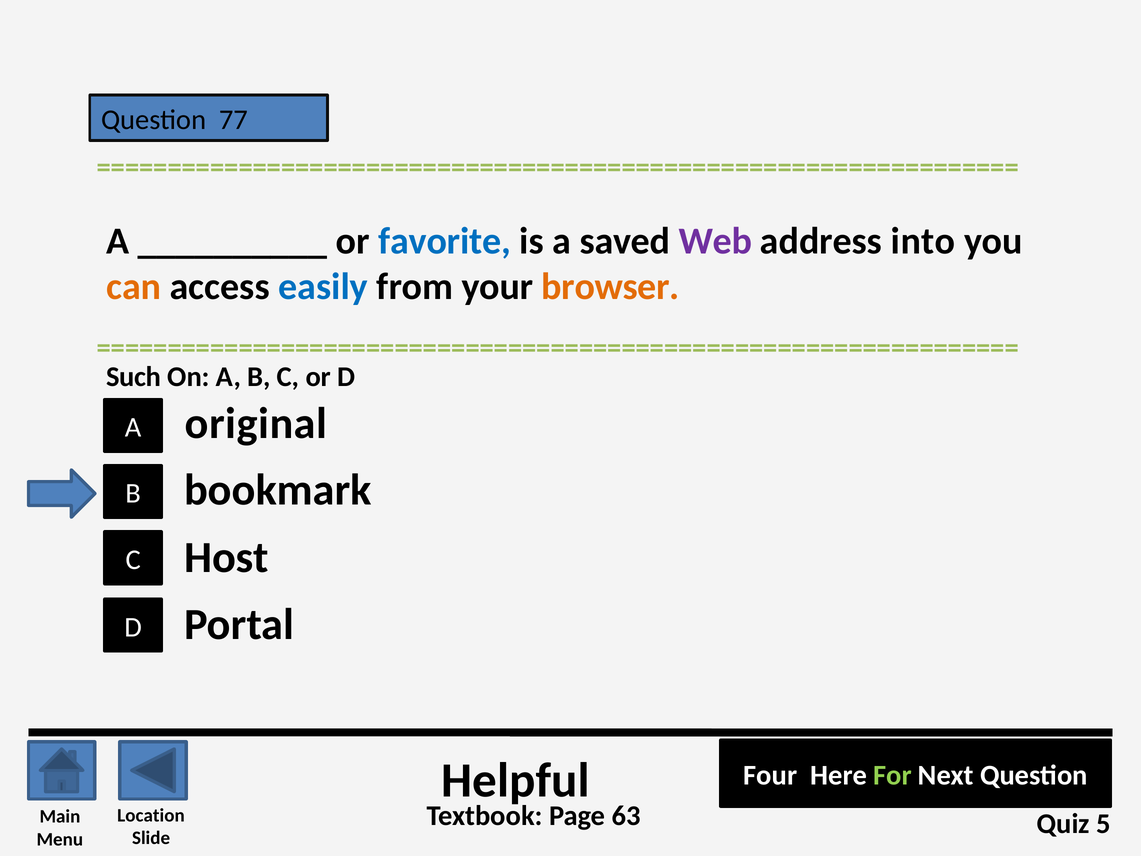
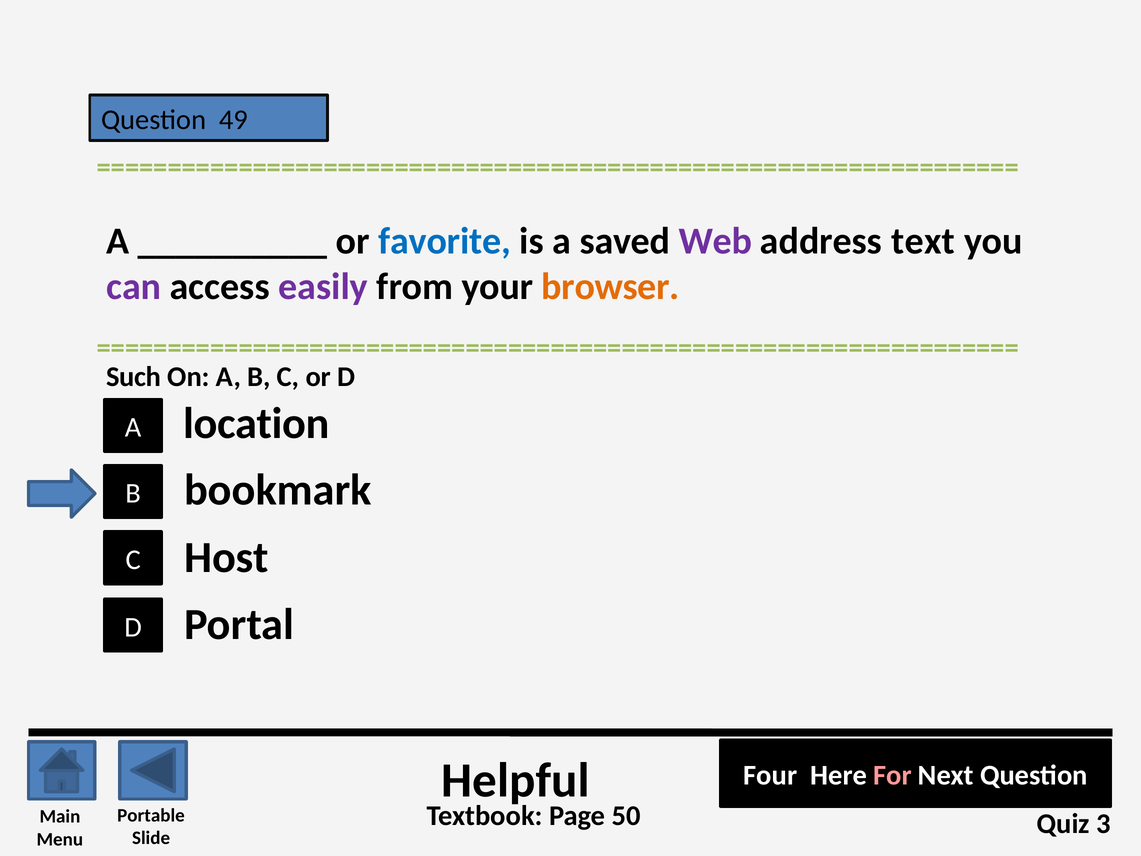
77: 77 -> 49 (233, 120)
into: into -> text (923, 241)
can colour: orange -> purple (134, 287)
easily colour: blue -> purple (323, 287)
original: original -> location (256, 423)
For colour: light green -> pink (893, 775)
63: 63 -> 50 (626, 816)
Location: Location -> Portable (151, 815)
5: 5 -> 3 (1103, 823)
